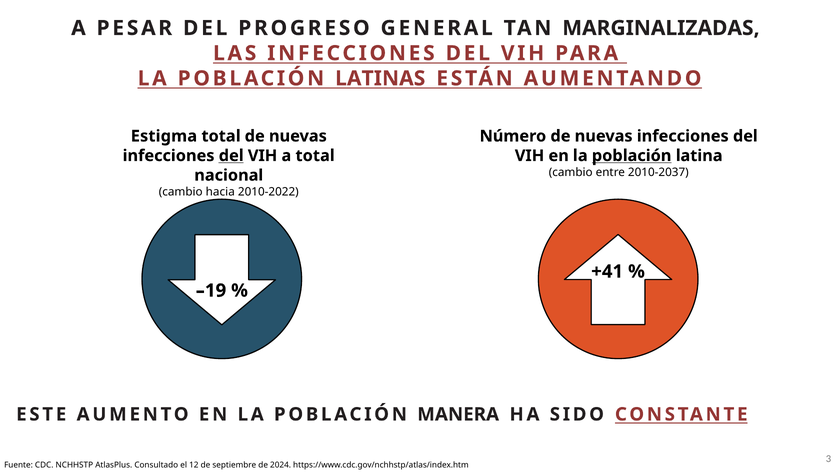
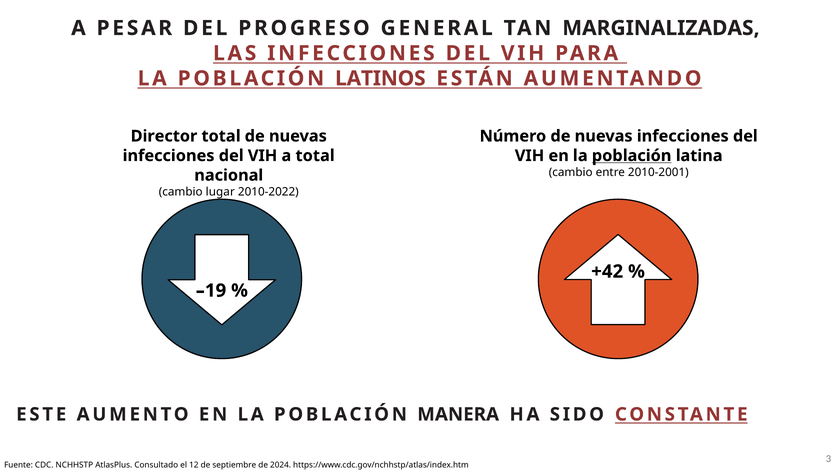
LATINAS: LATINAS -> LATINOS (380, 79)
Estigma: Estigma -> Director (164, 136)
del underline: present -> none (231, 156)
2010-2037: 2010-2037 -> 2010-2001 (658, 172)
hacia: hacia -> lugar (220, 192)
+41: +41 -> +42 (607, 272)
